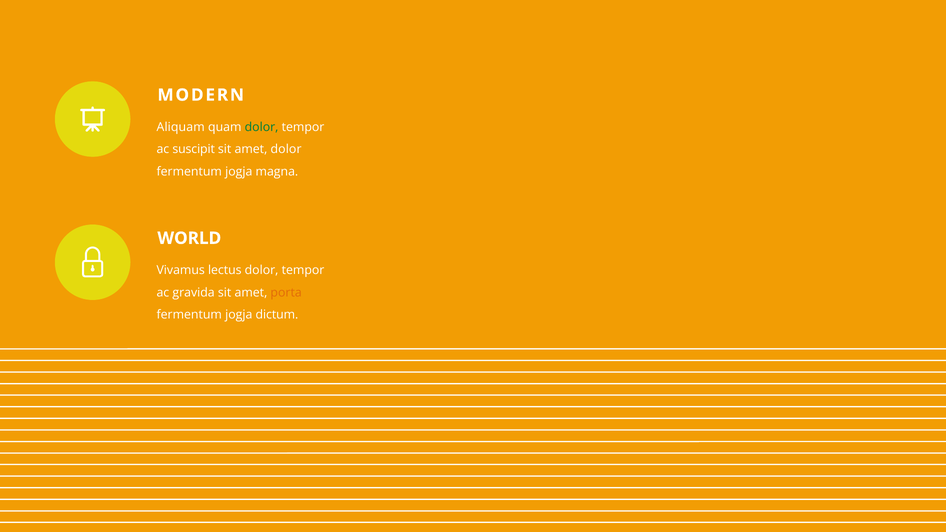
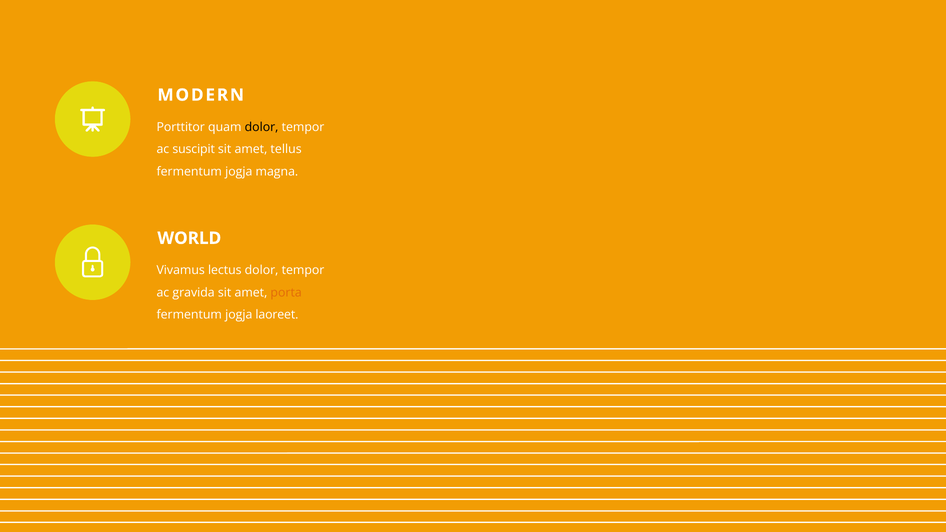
Aliquam: Aliquam -> Porttitor (181, 127)
dolor colour: green -> black (262, 127)
amet dolor: dolor -> tellus (286, 149)
dictum: dictum -> laoreet (277, 315)
